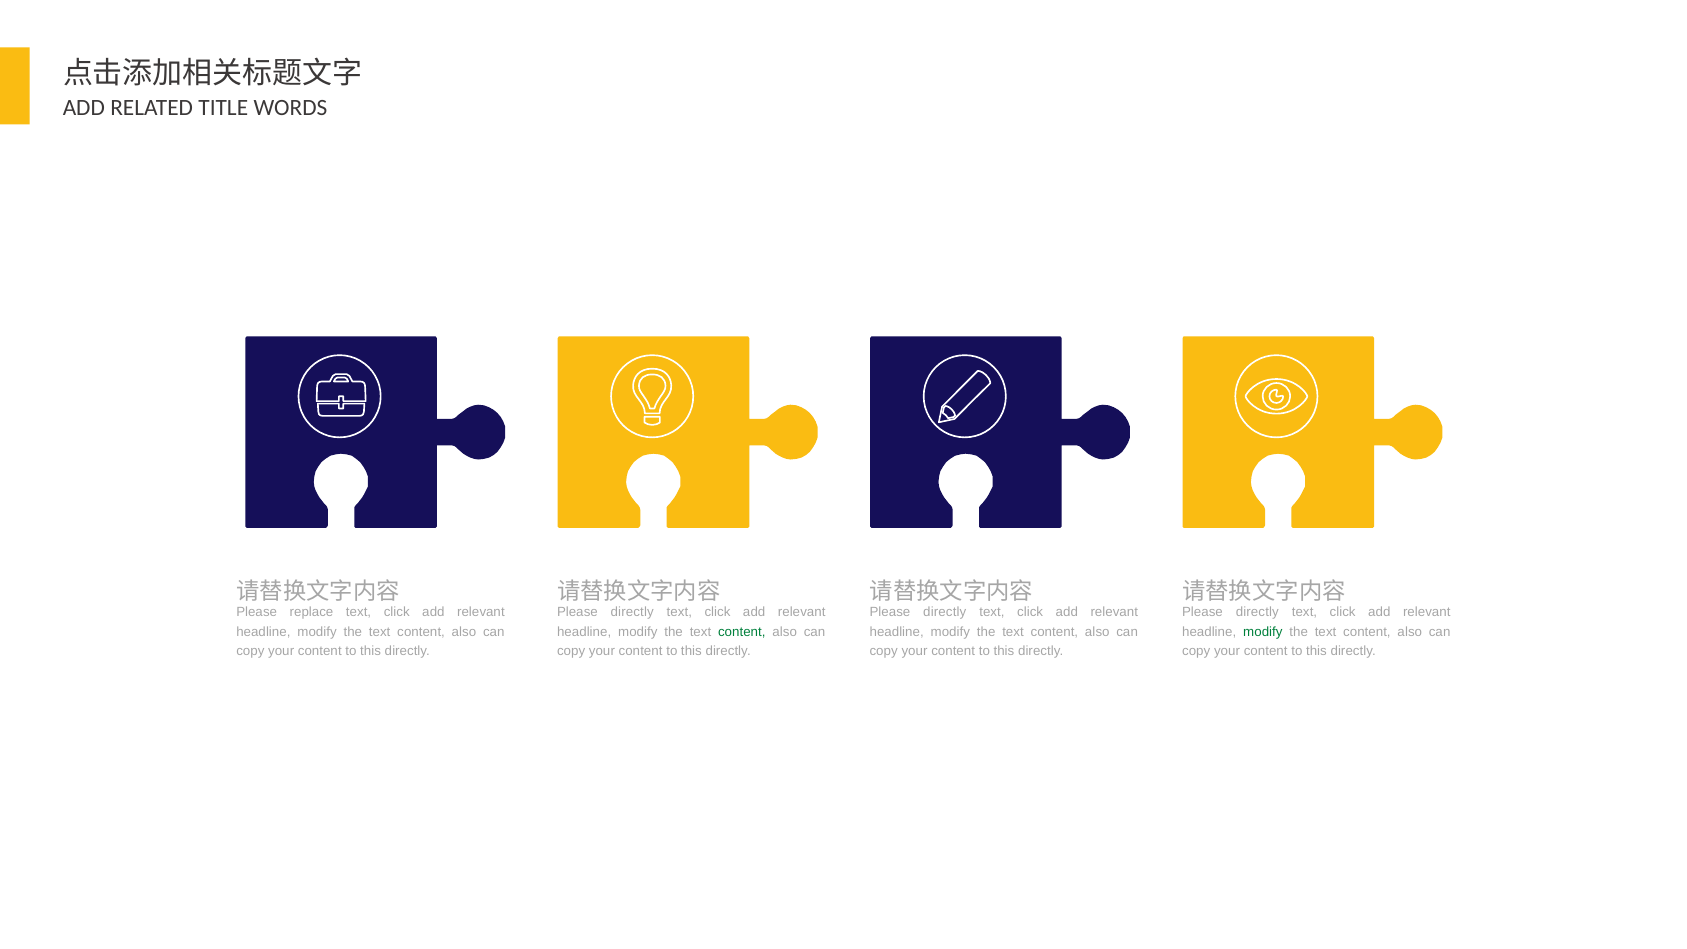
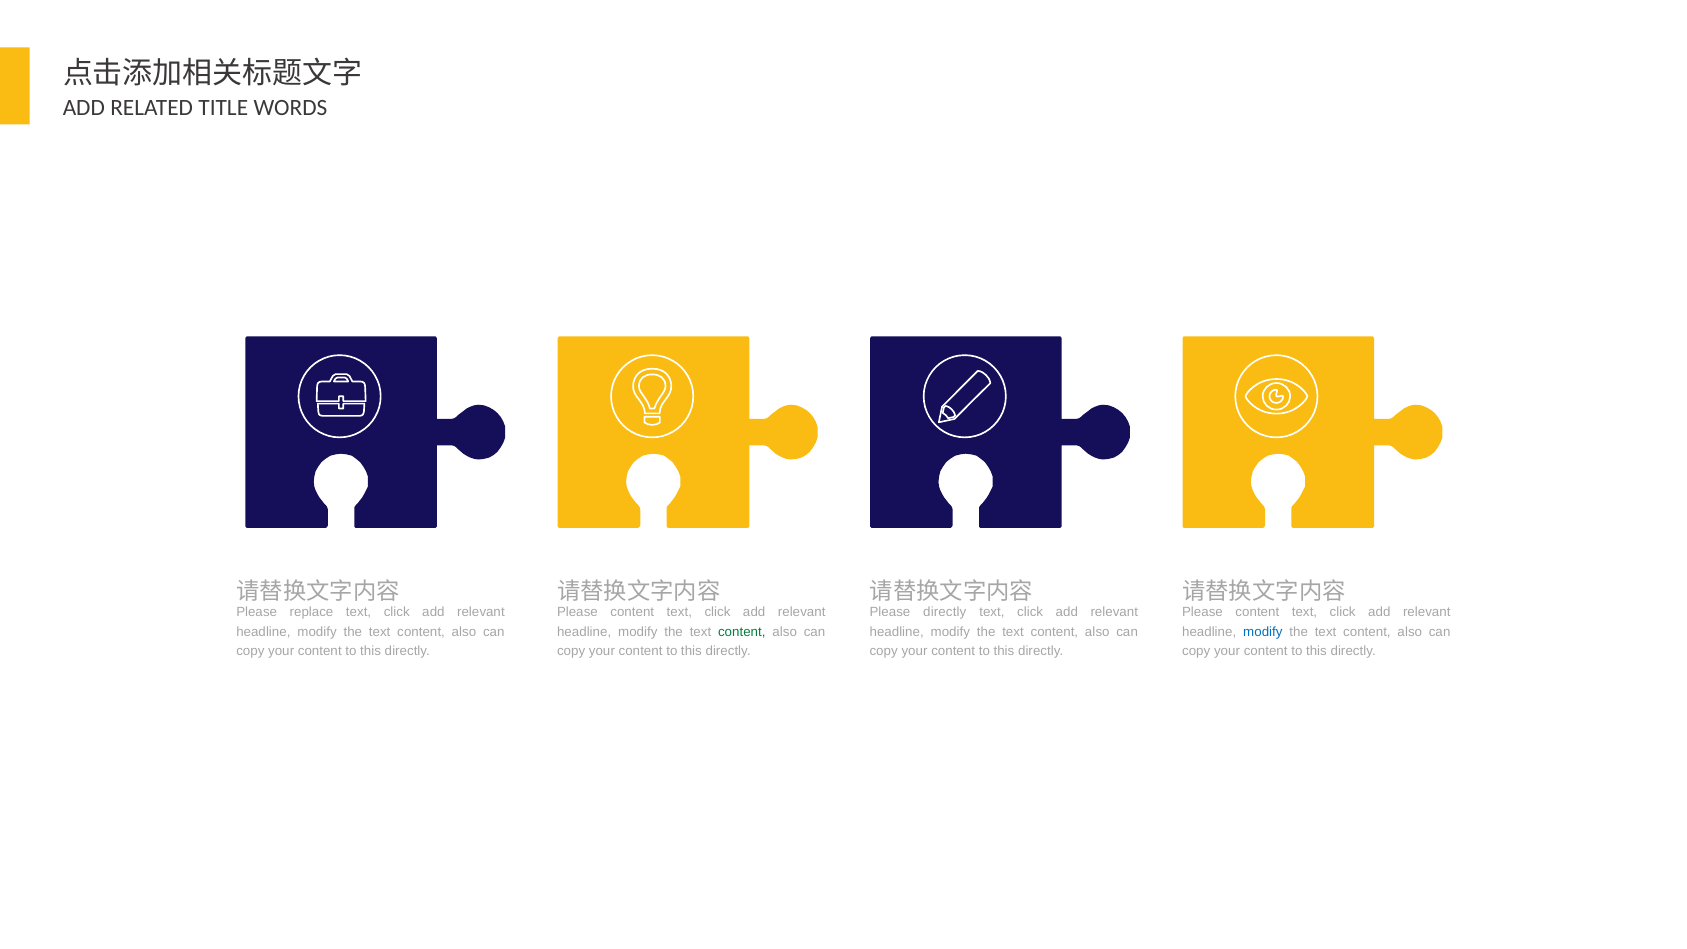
directly: directly -> content (632, 613)
directly: directly -> content (1257, 613)
modify colour: green -> blue (1263, 632)
